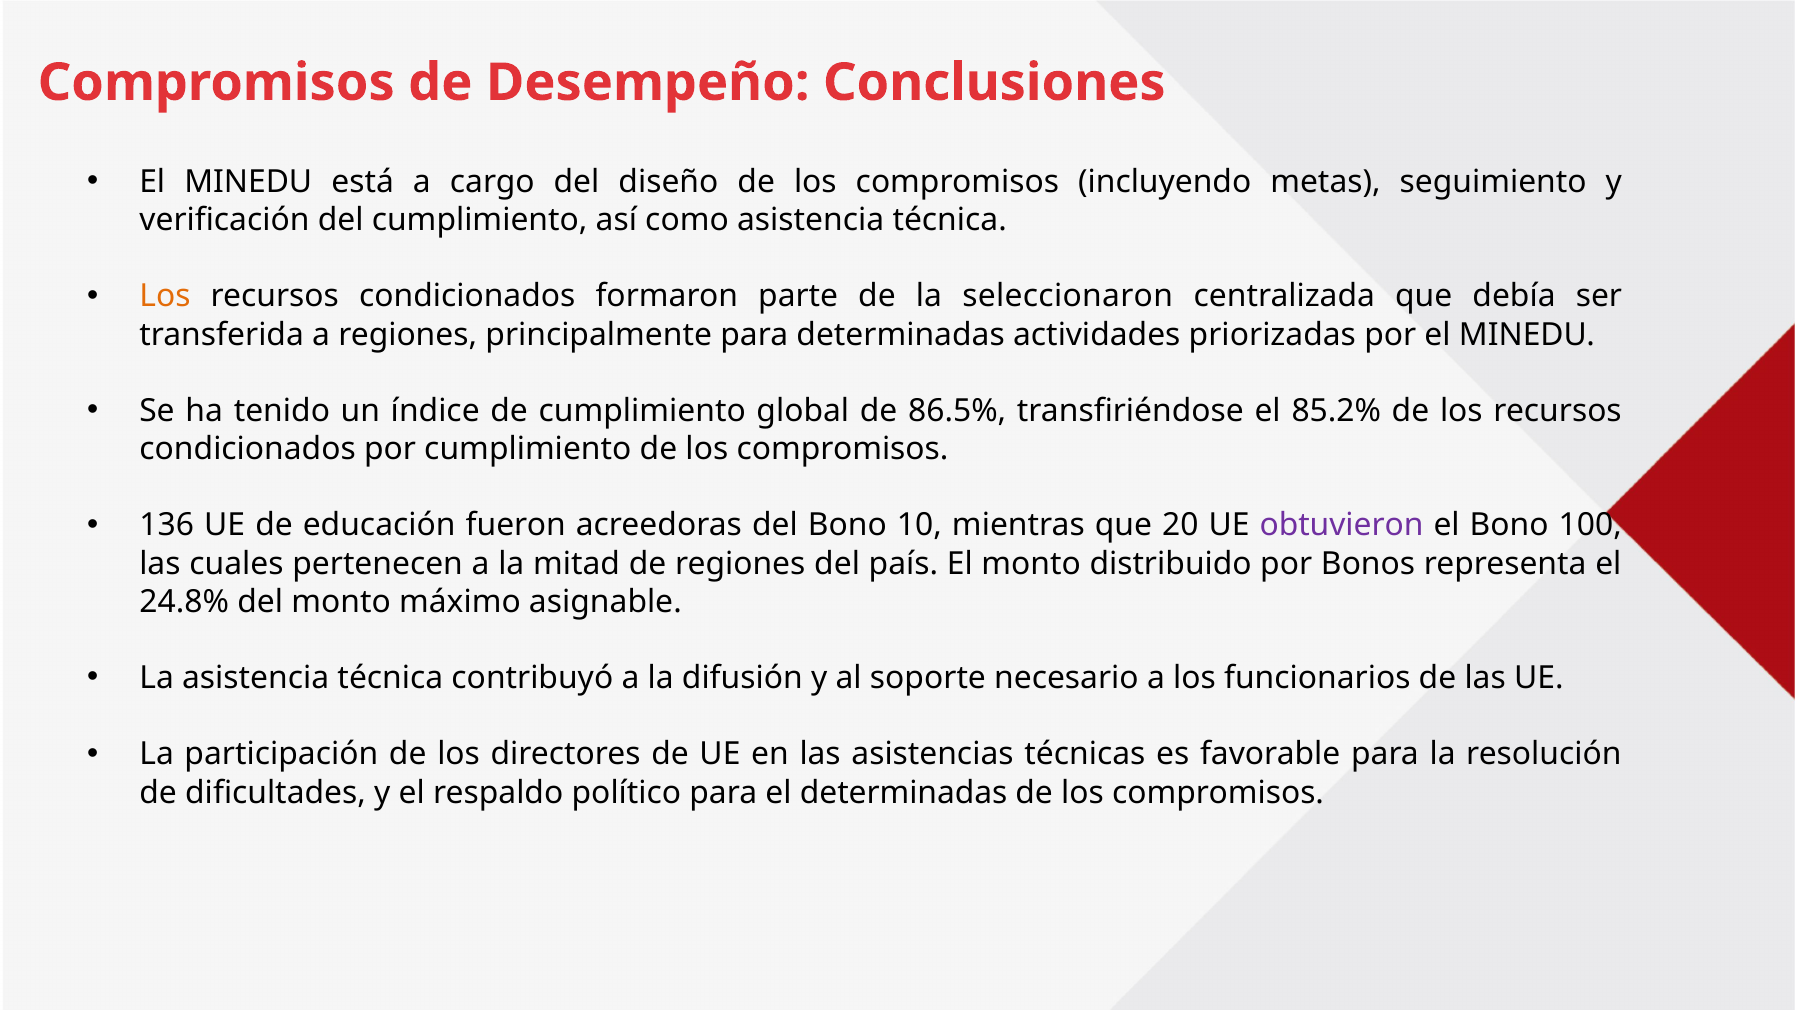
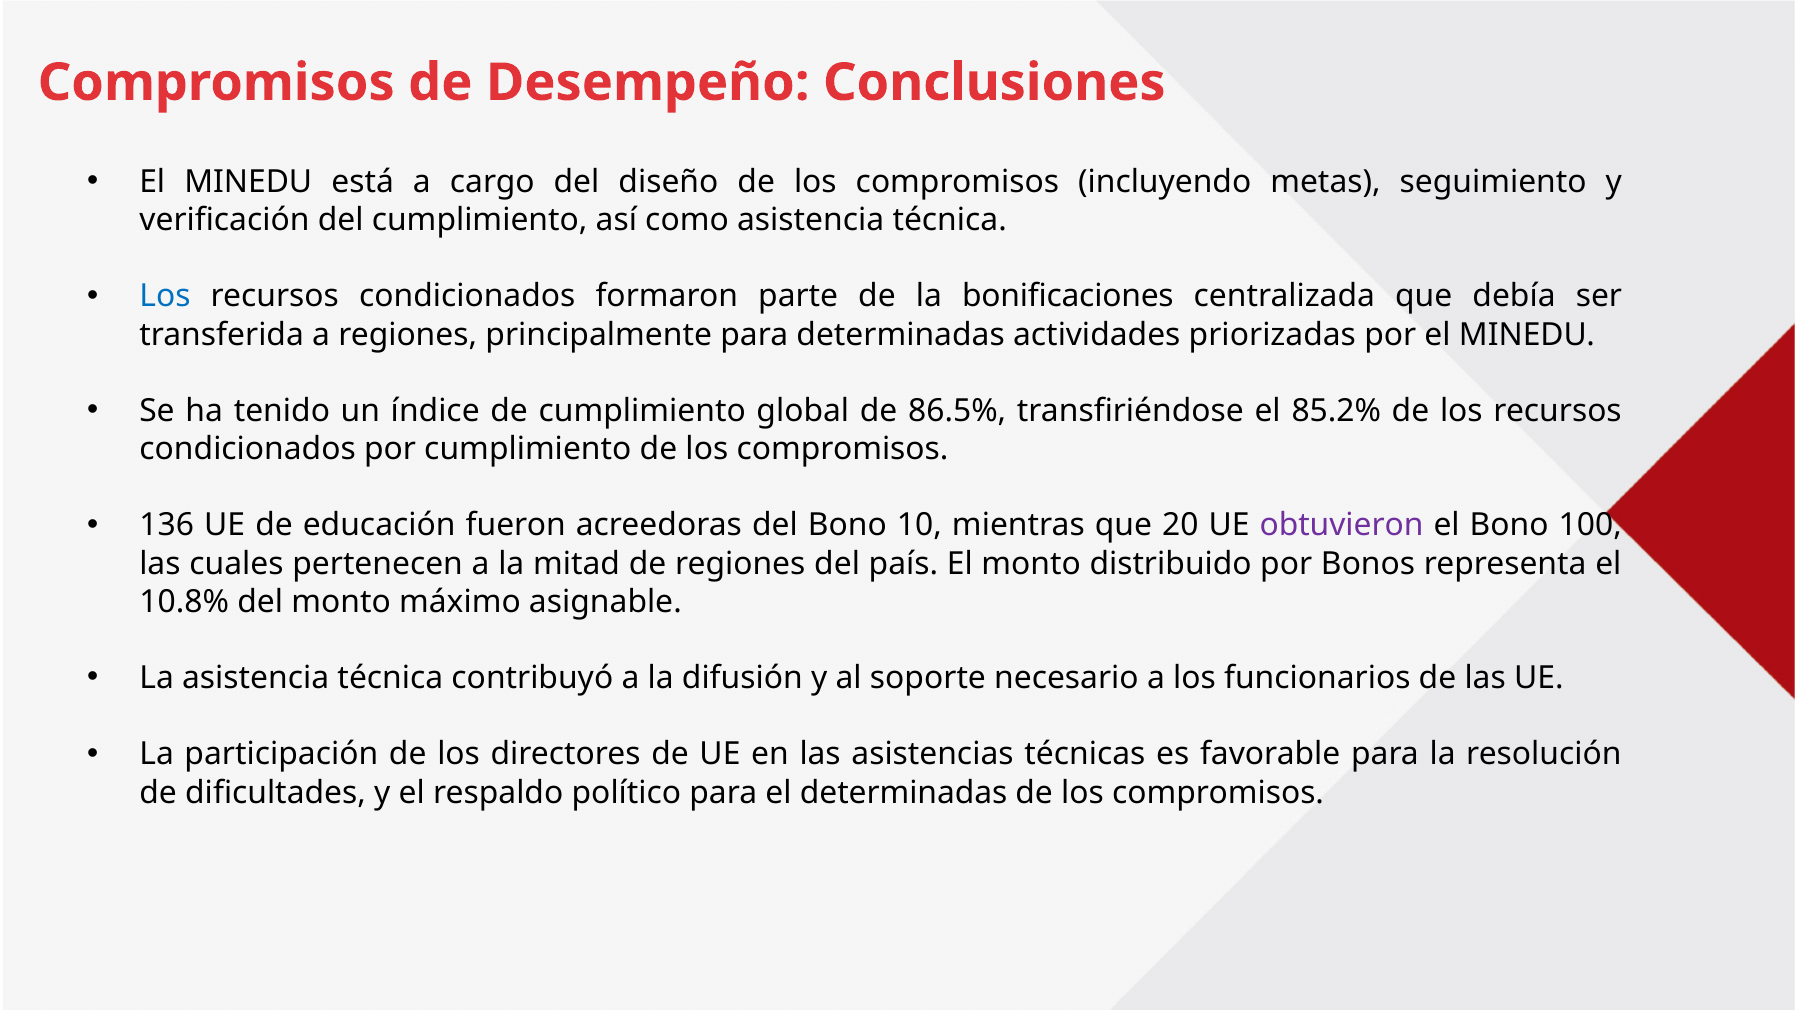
Los colour: orange -> blue (165, 296)
seleccionaron: seleccionaron -> bonificaciones (1068, 296)
24.8%: 24.8% -> 10.8% (184, 602)
